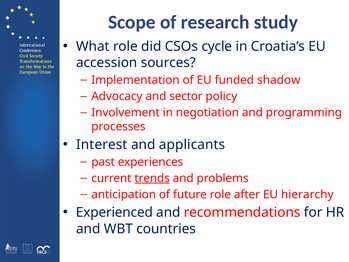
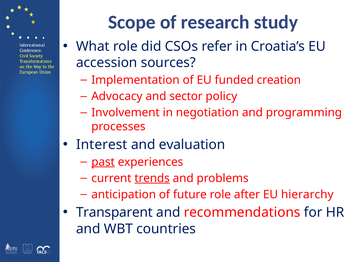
cycle: cycle -> refer (217, 46)
shadow: shadow -> creation (279, 80)
applicants: applicants -> evaluation (192, 144)
past underline: none -> present (103, 162)
Experienced: Experienced -> Transparent (114, 212)
